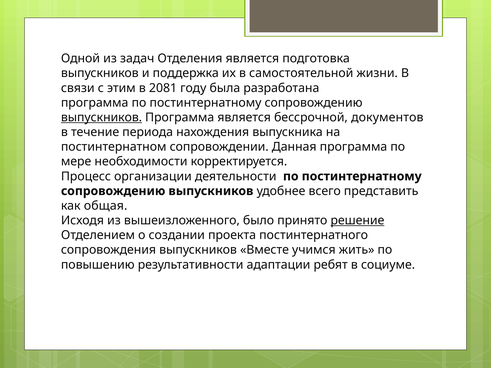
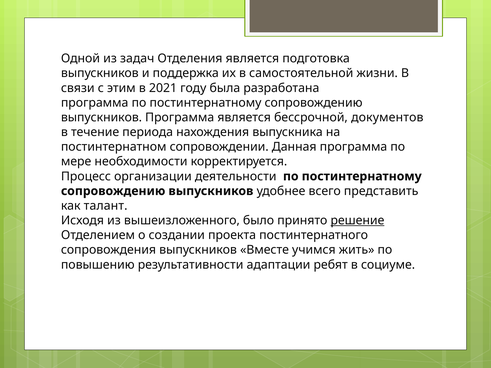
2081: 2081 -> 2021 (163, 88)
выпускников underline: present -> none (101, 118)
общая: общая -> талант (106, 206)
